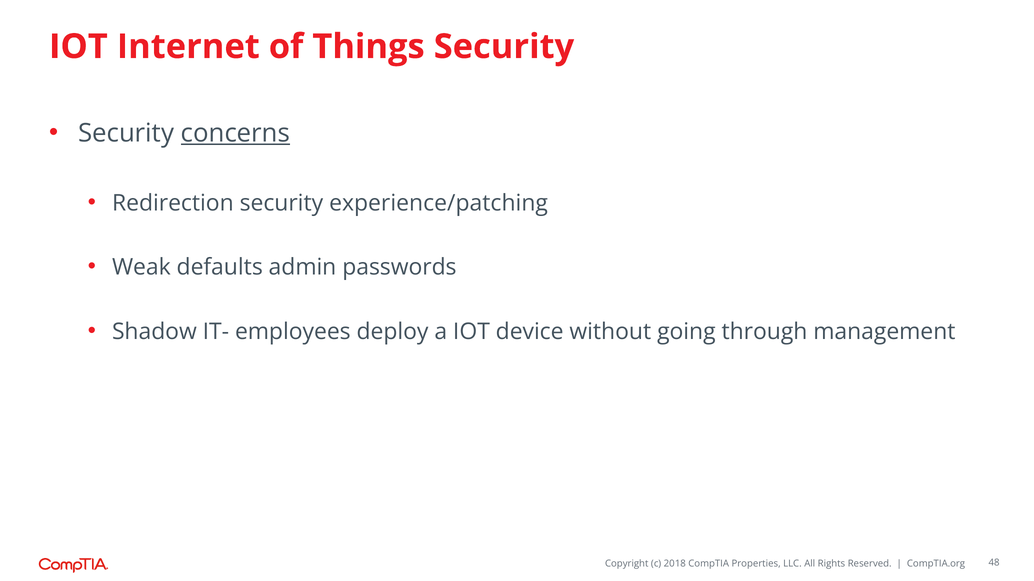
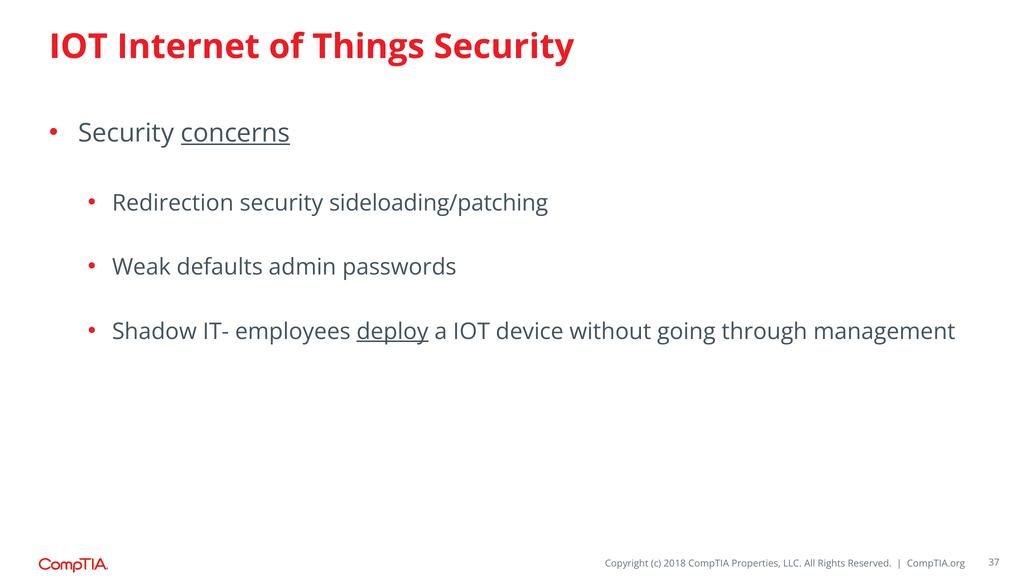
experience/patching: experience/patching -> sideloading/patching (439, 203)
deploy underline: none -> present (392, 332)
48: 48 -> 37 (994, 563)
